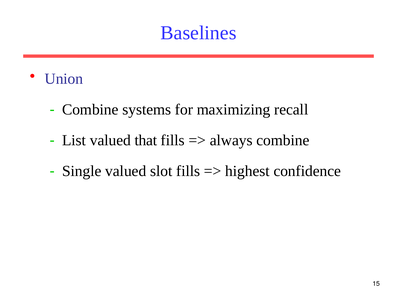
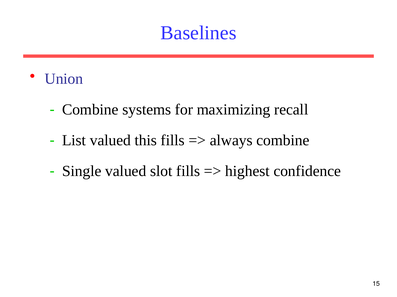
that: that -> this (146, 141)
